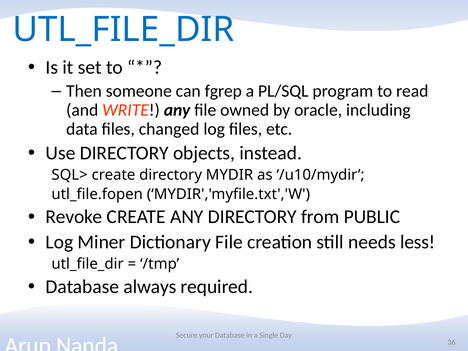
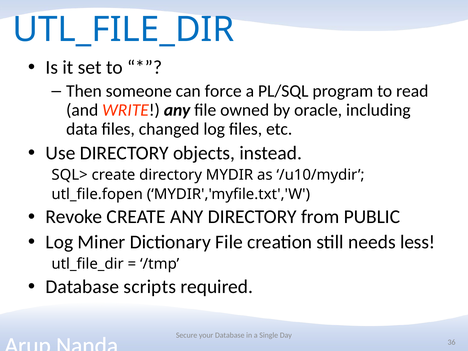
fgrep: fgrep -> force (223, 91)
always: always -> scripts (150, 287)
